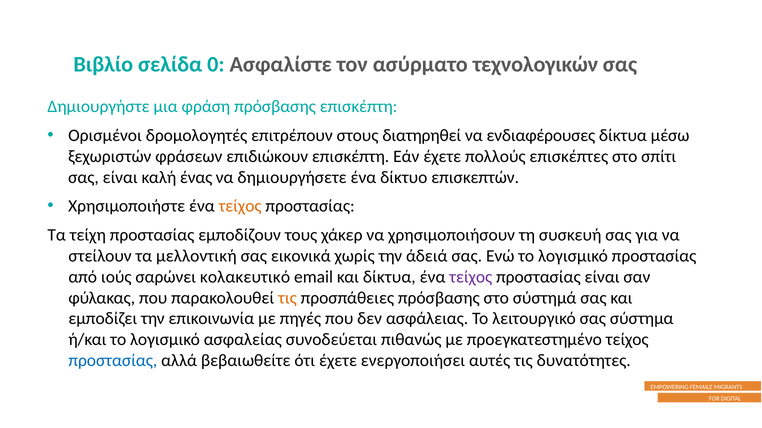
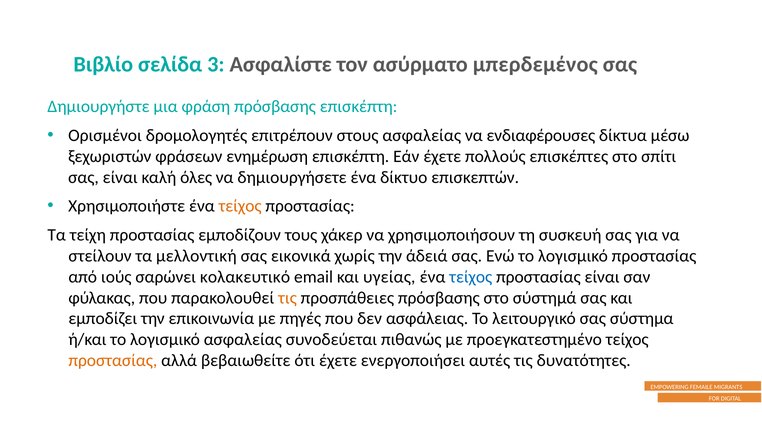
0: 0 -> 3 (216, 65)
τεχνολογικών: τεχνολογικών -> μπερδεμένος (535, 65)
στους διατηρηθεί: διατηρηθεί -> ασφαλείας (422, 136)
επιδιώκουν: επιδιώκουν -> ενημέρωση (267, 157)
ένας: ένας -> όλες (196, 178)
και δίκτυα: δίκτυα -> υγείας (389, 277)
τείχος colour: purple -> blue (471, 277)
προστασίας colour: blue -> orange (113, 361)
